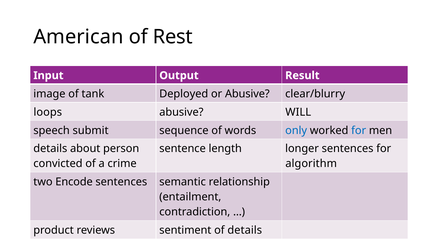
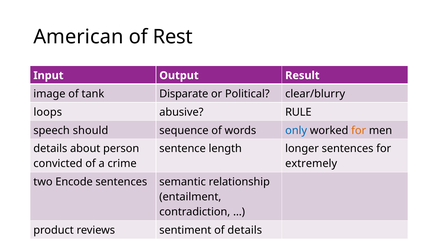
Deployed: Deployed -> Disparate (184, 94)
or Abusive: Abusive -> Political (247, 94)
WILL: WILL -> RULE (298, 112)
submit: submit -> should (91, 130)
for colour: blue -> orange (359, 130)
algorithm: algorithm -> extremely (311, 163)
